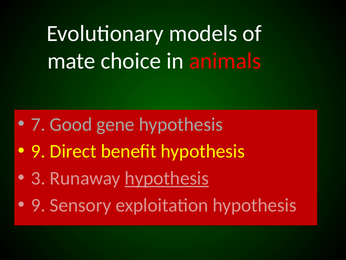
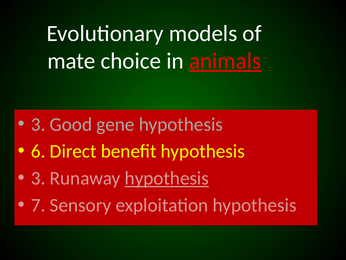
animals underline: none -> present (225, 61)
7: 7 -> 3 (38, 124)
9: 9 -> 6 (38, 151)
9: 9 -> 7 (38, 205)
